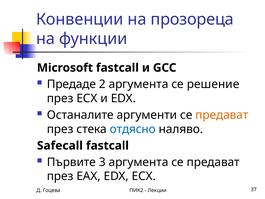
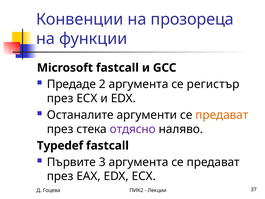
решение: решение -> регистър (213, 84)
отдясно colour: blue -> purple (133, 129)
Safecall: Safecall -> Typedef (60, 145)
